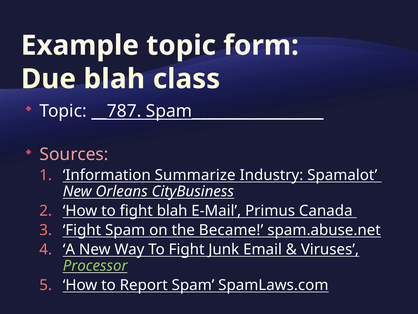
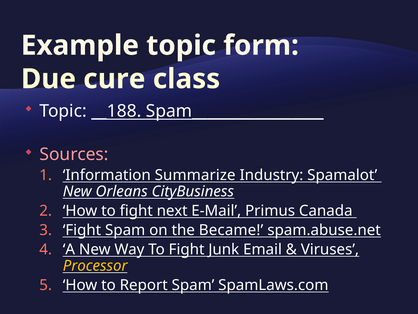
Due blah: blah -> cure (114, 79)
__787: __787 -> __188 (116, 111)
fight blah: blah -> next (172, 210)
Processor colour: light green -> yellow (95, 265)
